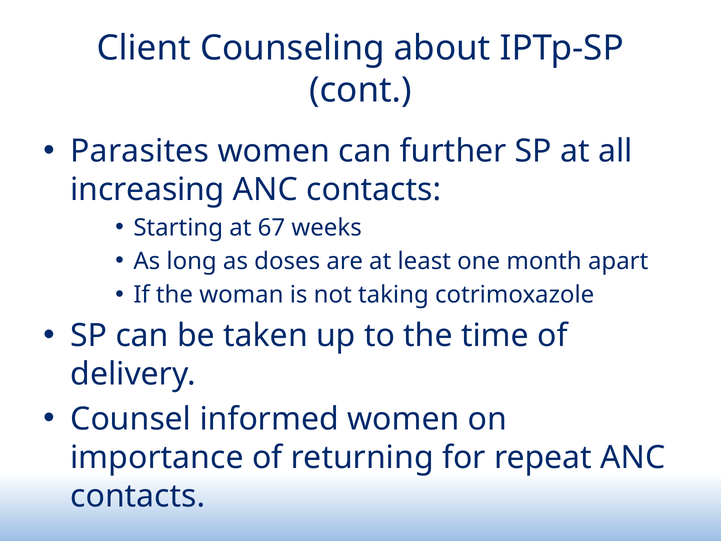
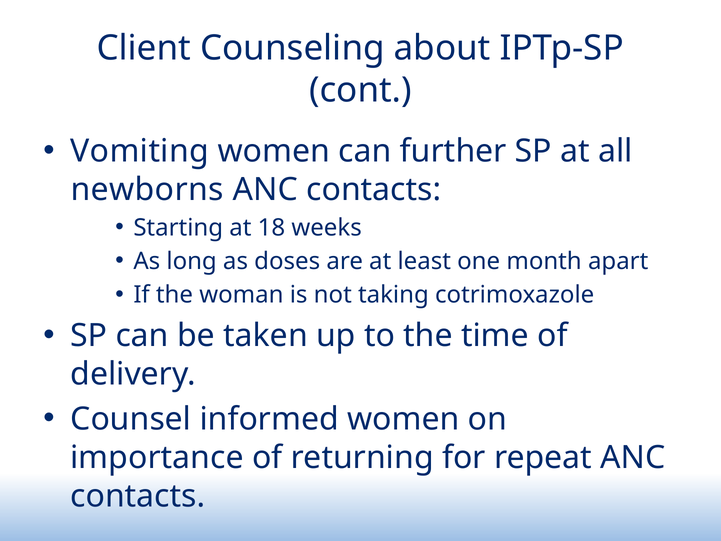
Parasites: Parasites -> Vomiting (140, 151)
increasing: increasing -> newborns (147, 190)
67: 67 -> 18 (271, 228)
